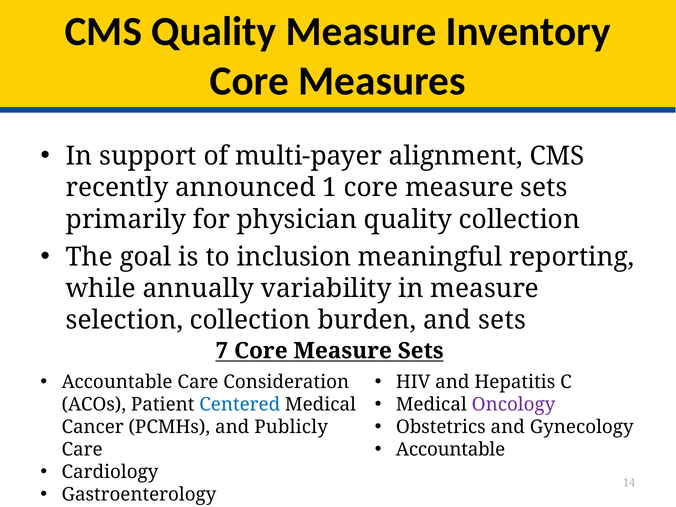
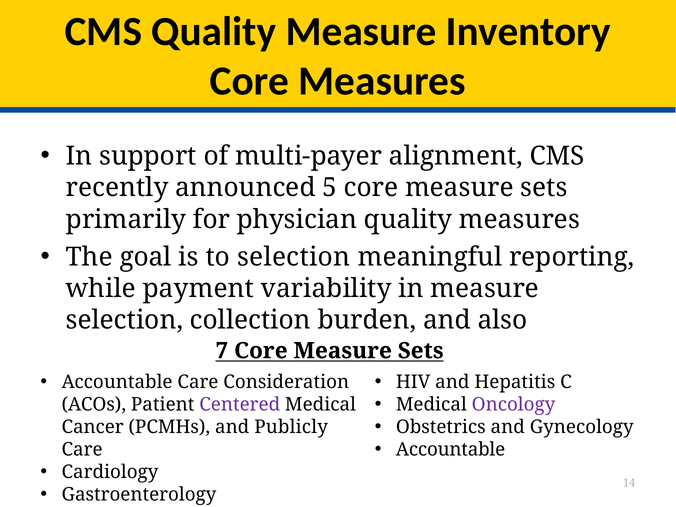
1: 1 -> 5 (330, 188)
quality collection: collection -> measures (519, 219)
to inclusion: inclusion -> selection (294, 257)
annually: annually -> payment (198, 288)
and sets: sets -> also (503, 320)
Centered colour: blue -> purple (240, 405)
